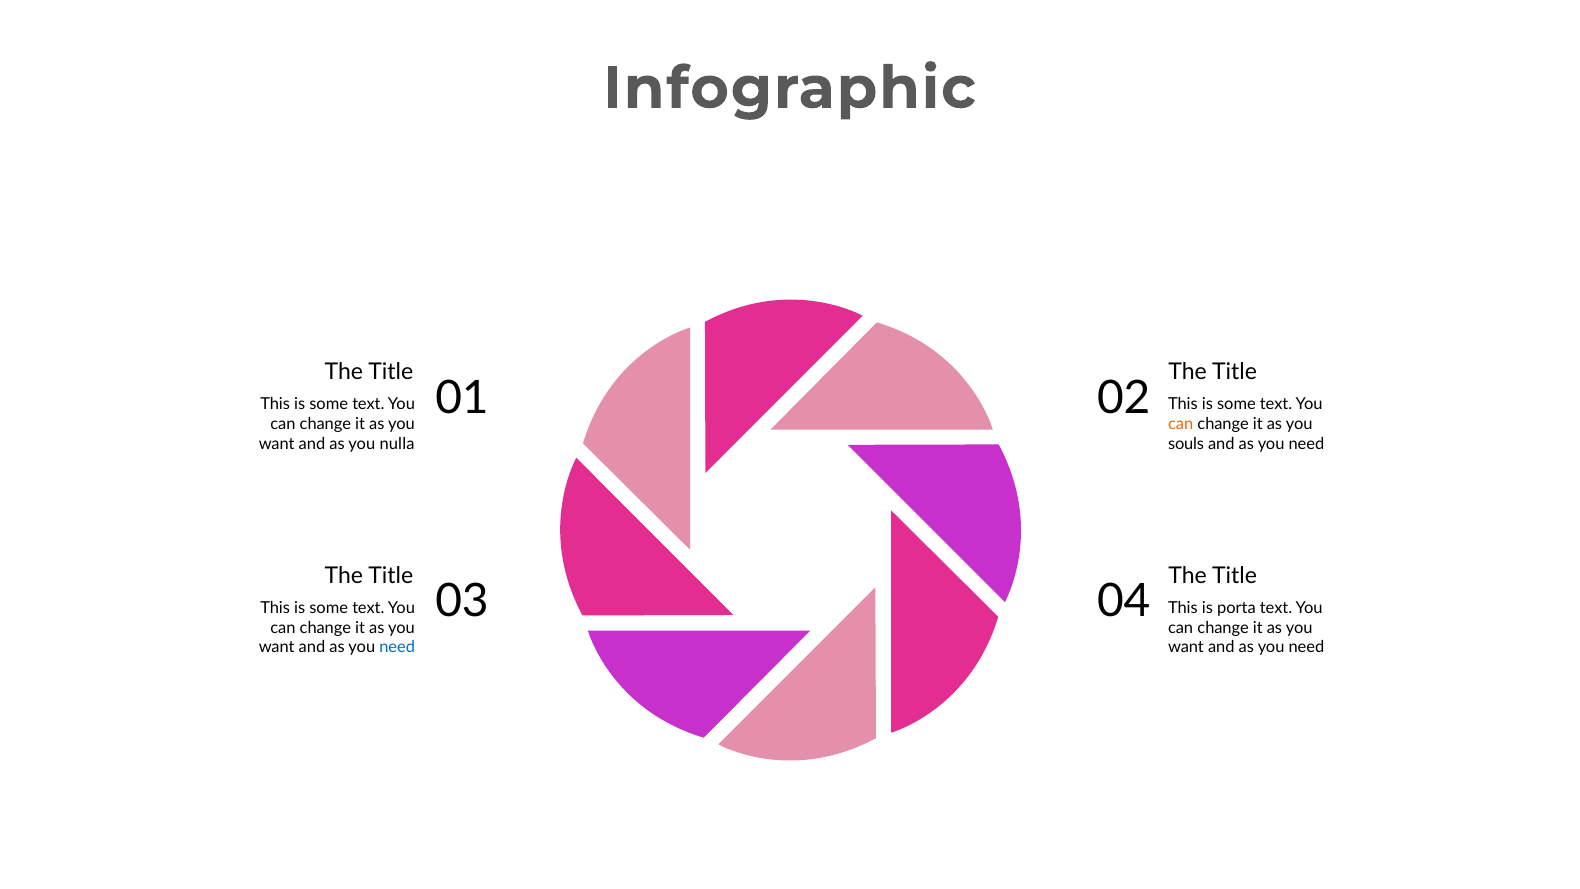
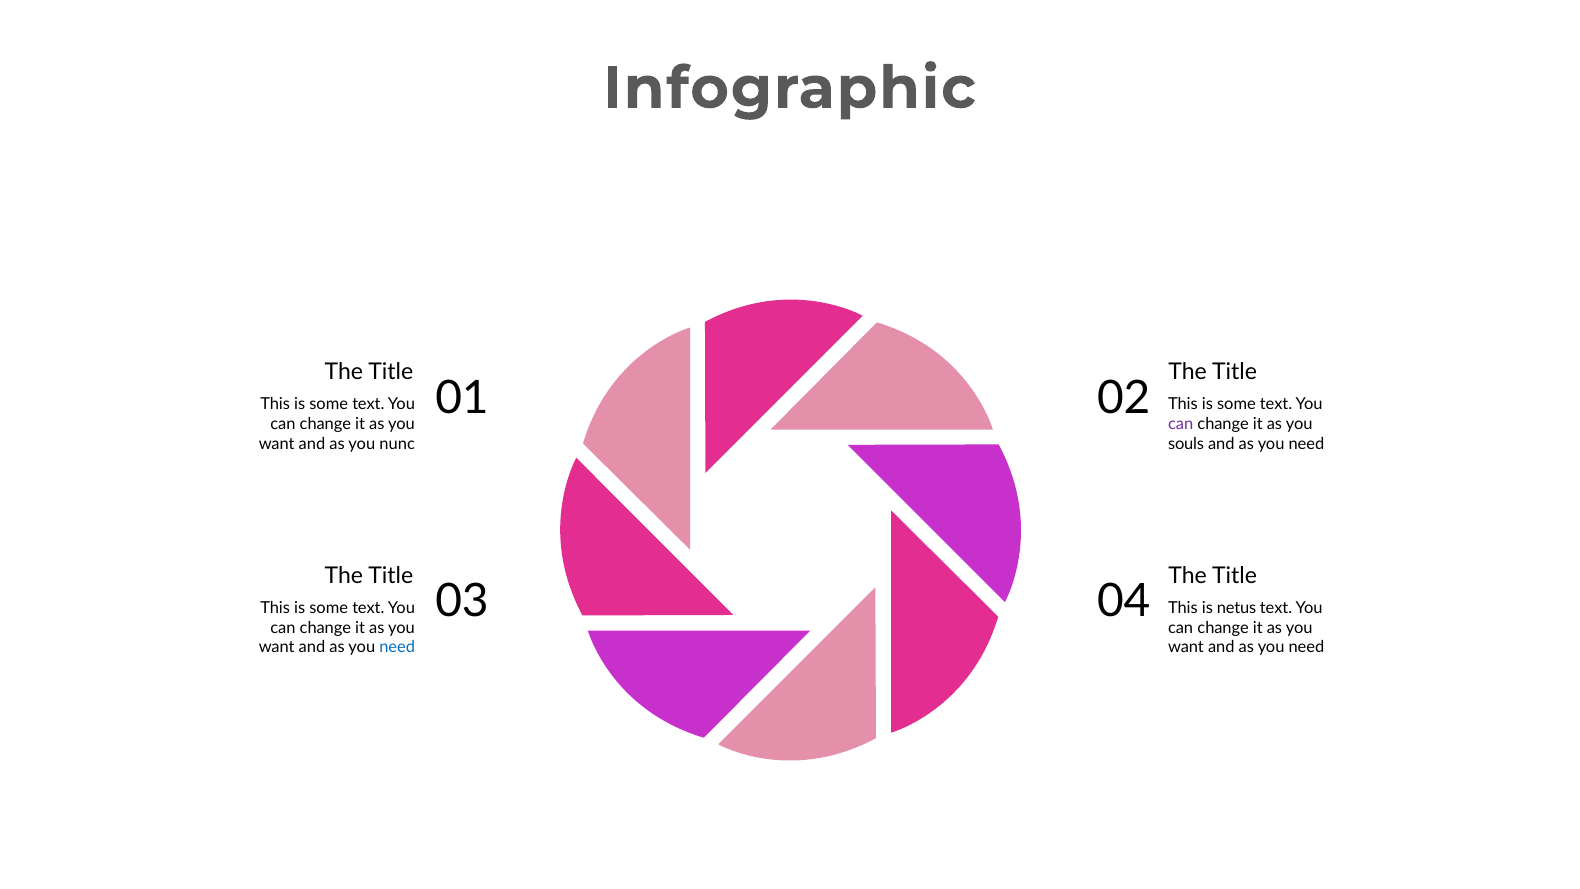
can colour: orange -> purple (1181, 424)
nulla: nulla -> nunc (397, 444)
porta: porta -> netus (1237, 608)
